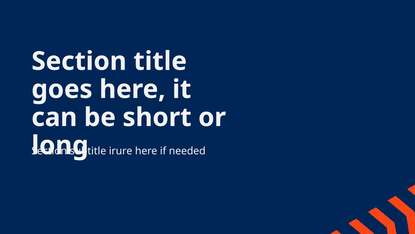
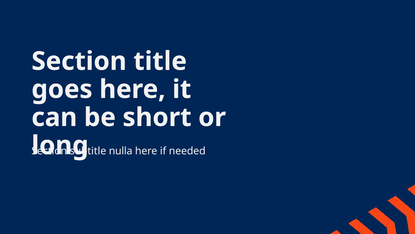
irure: irure -> nulla (121, 151)
